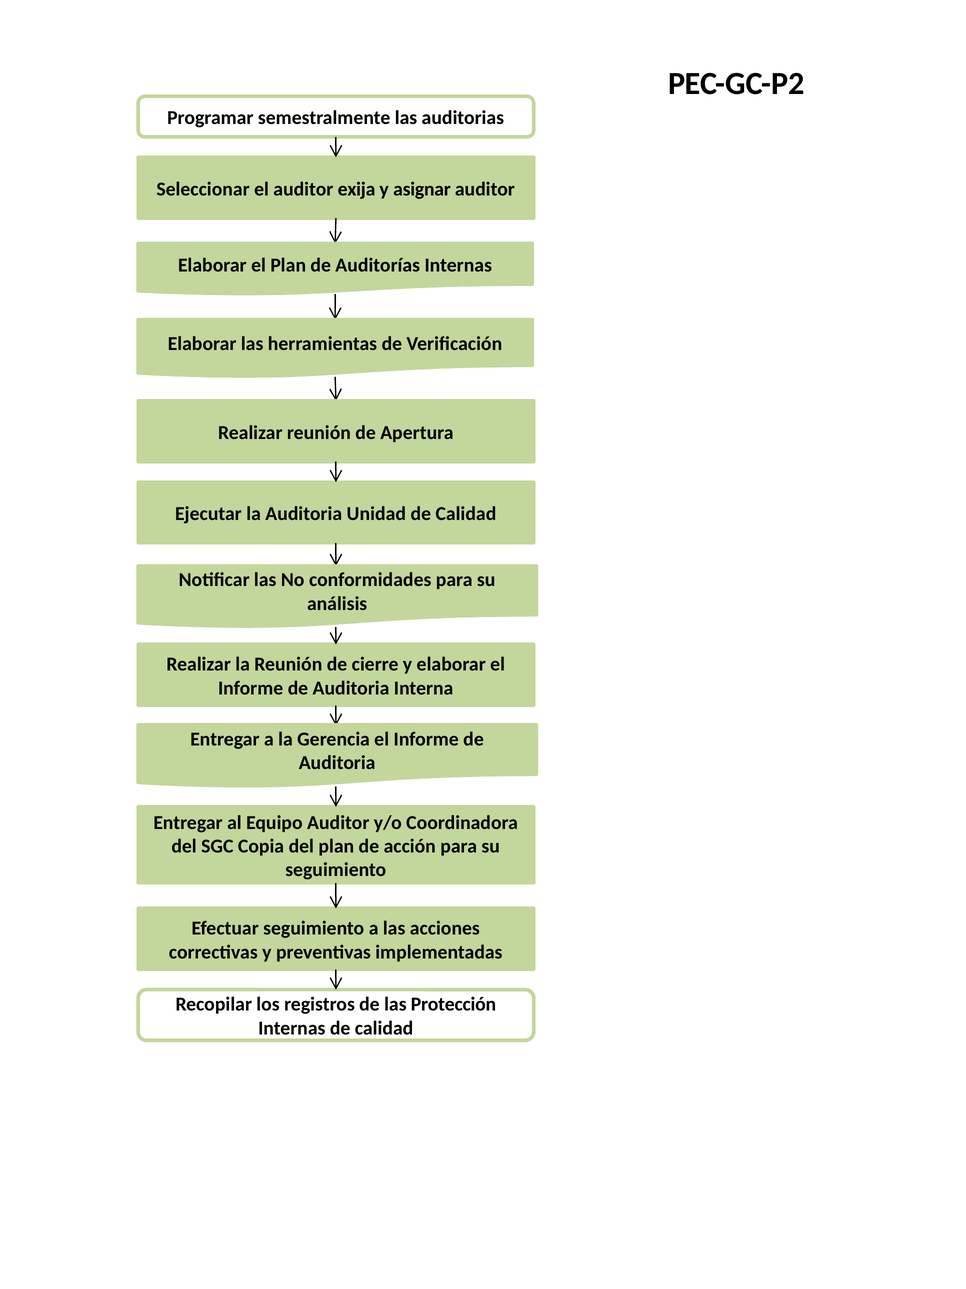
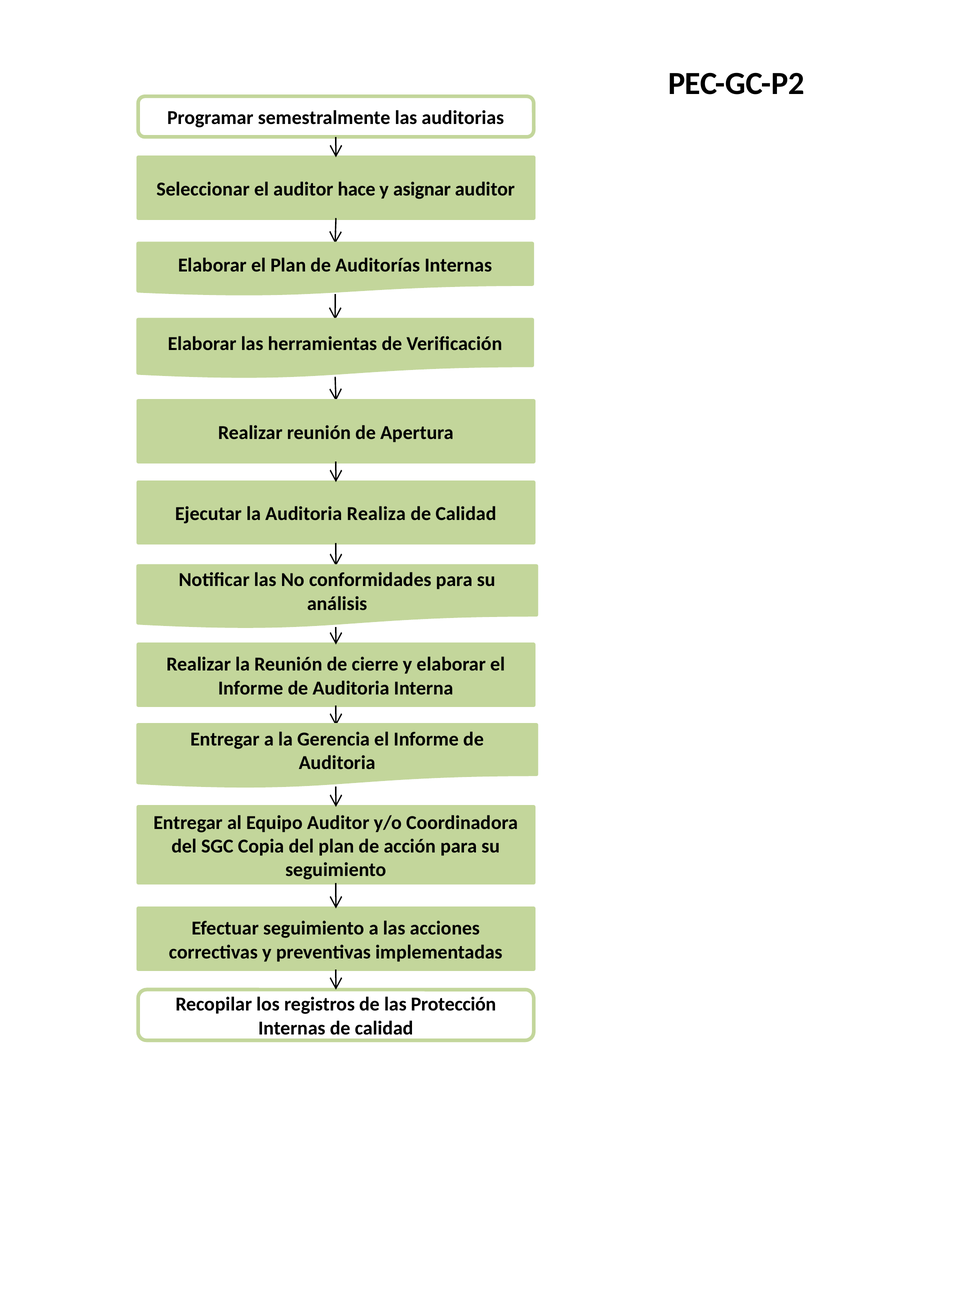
exija: exija -> hace (357, 189)
Unidad: Unidad -> Realiza (376, 513)
